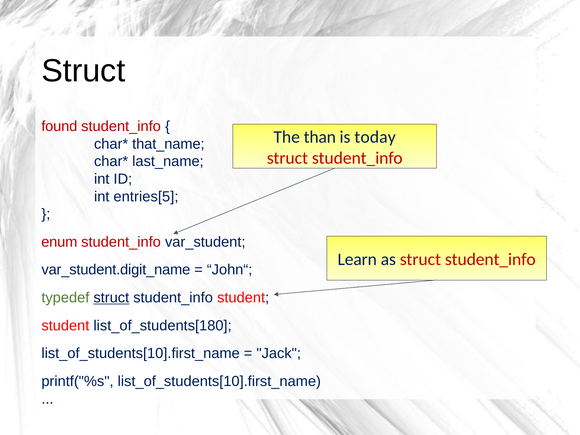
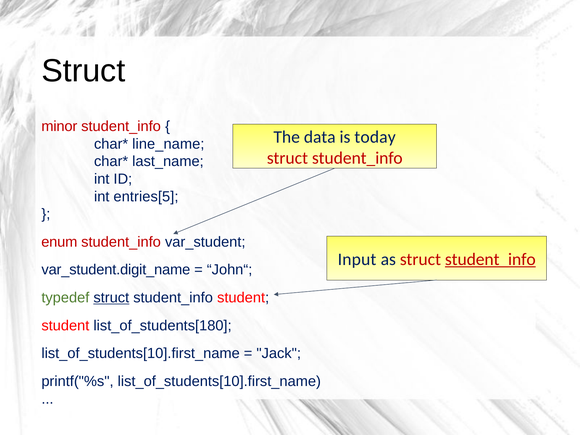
found: found -> minor (59, 126)
than: than -> data (320, 137)
that_name: that_name -> line_name (168, 144)
Learn: Learn -> Input (357, 259)
student_info underline: none -> present (490, 259)
